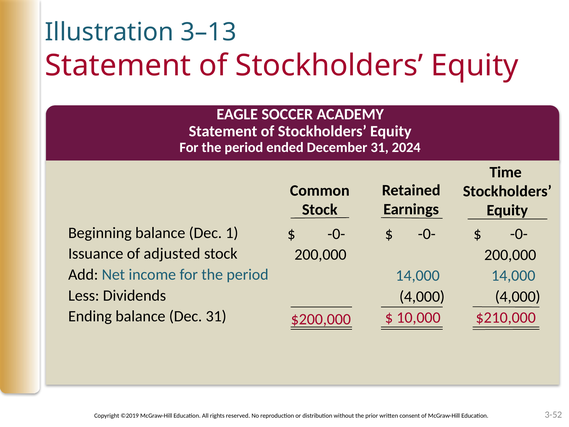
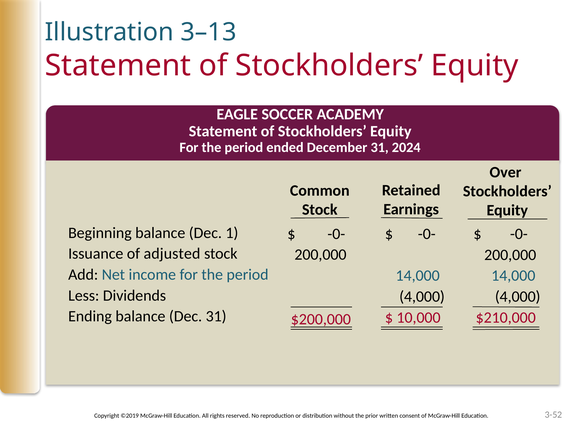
Time: Time -> Over (505, 172)
